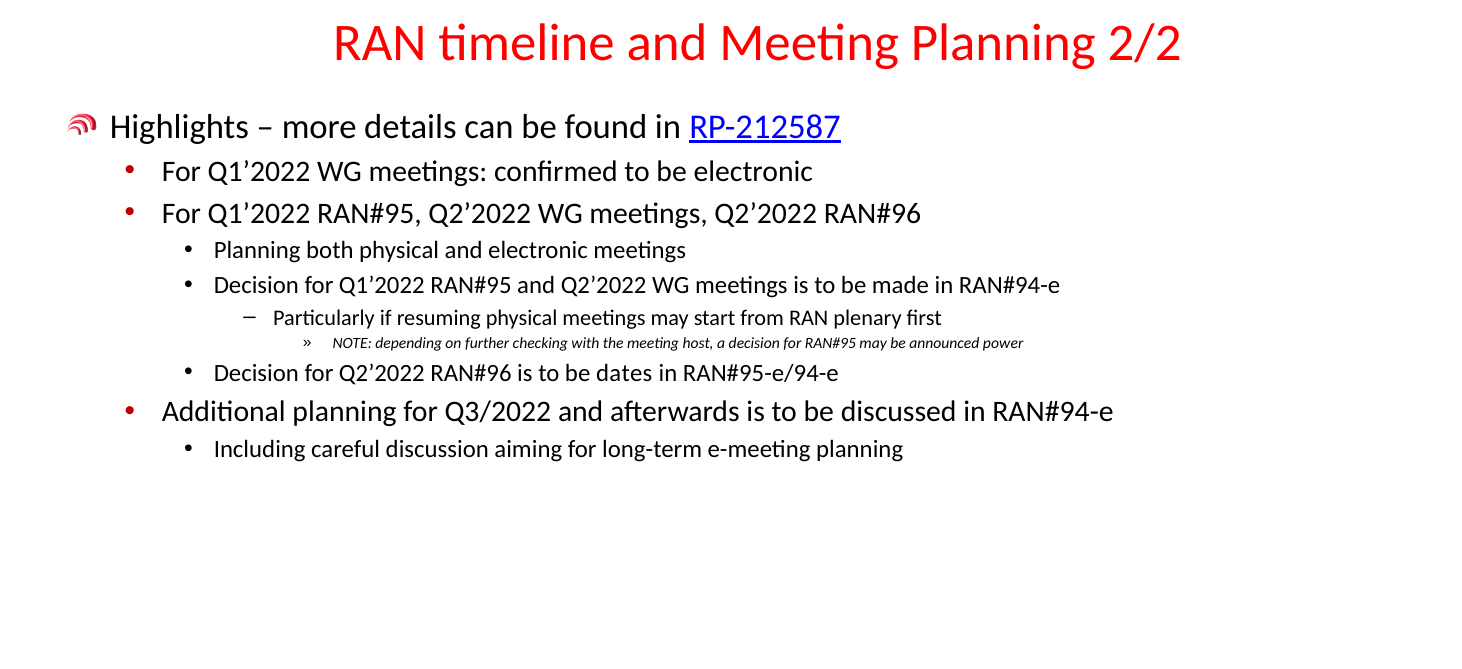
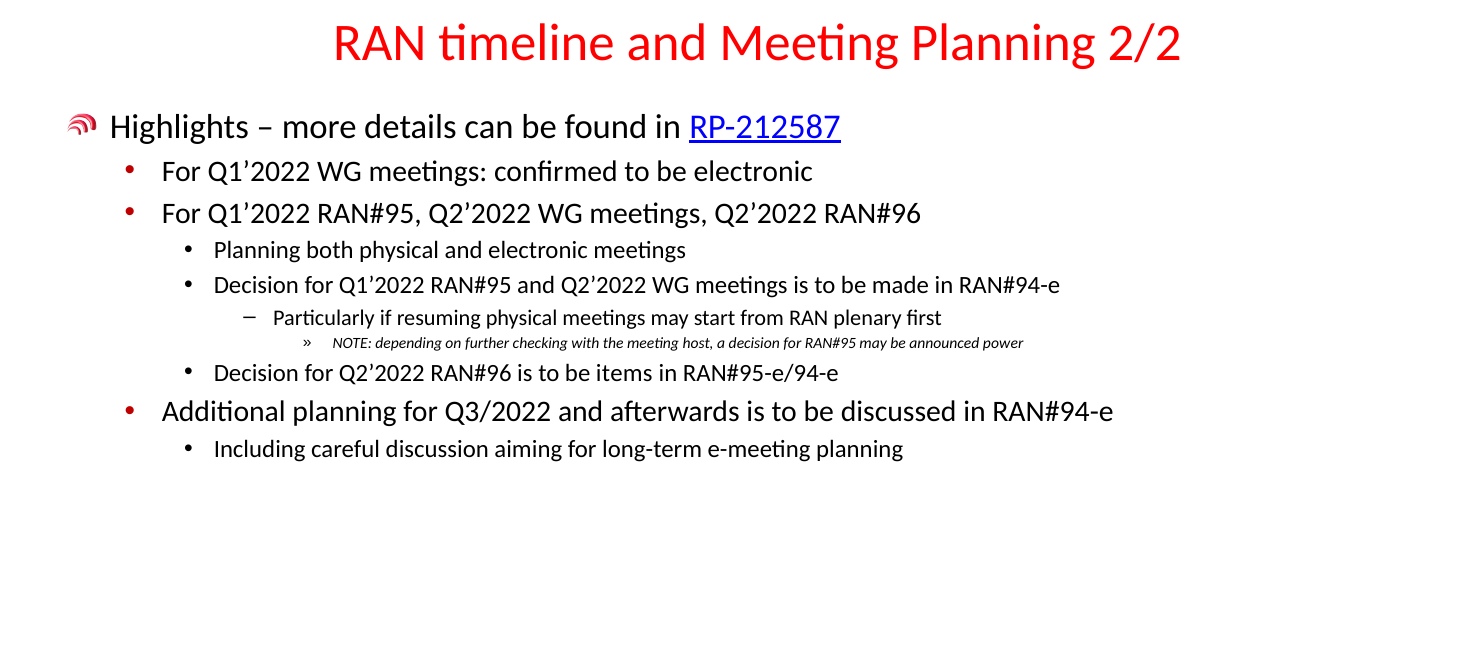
dates: dates -> items (624, 373)
